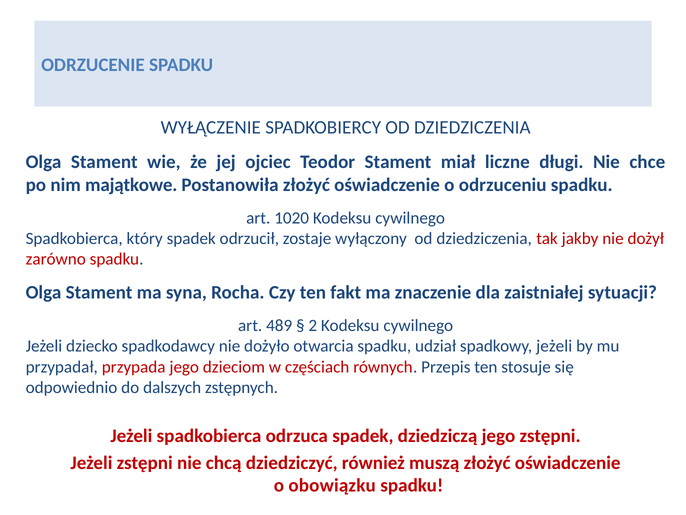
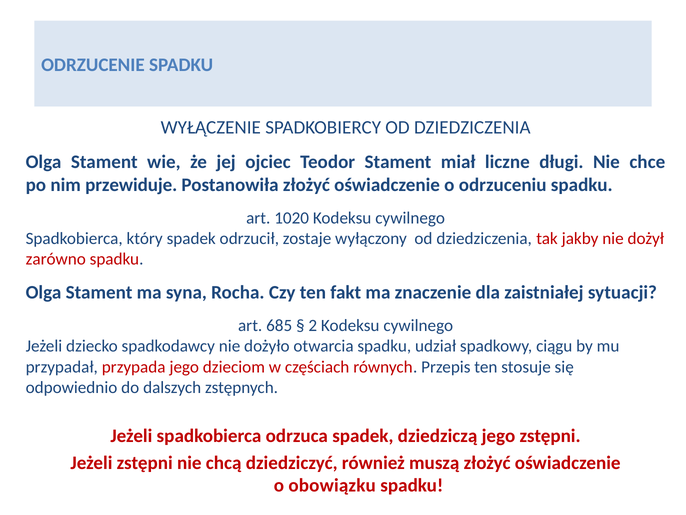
majątkowe: majątkowe -> przewiduje (131, 185)
489: 489 -> 685 (279, 325)
spadkowy jeżeli: jeżeli -> ciągu (554, 346)
